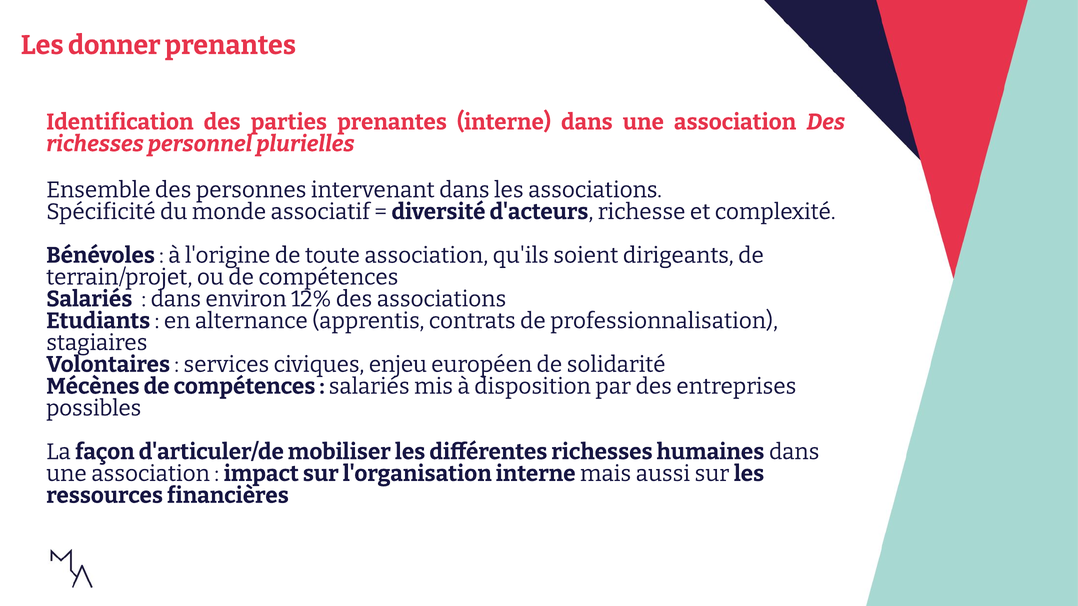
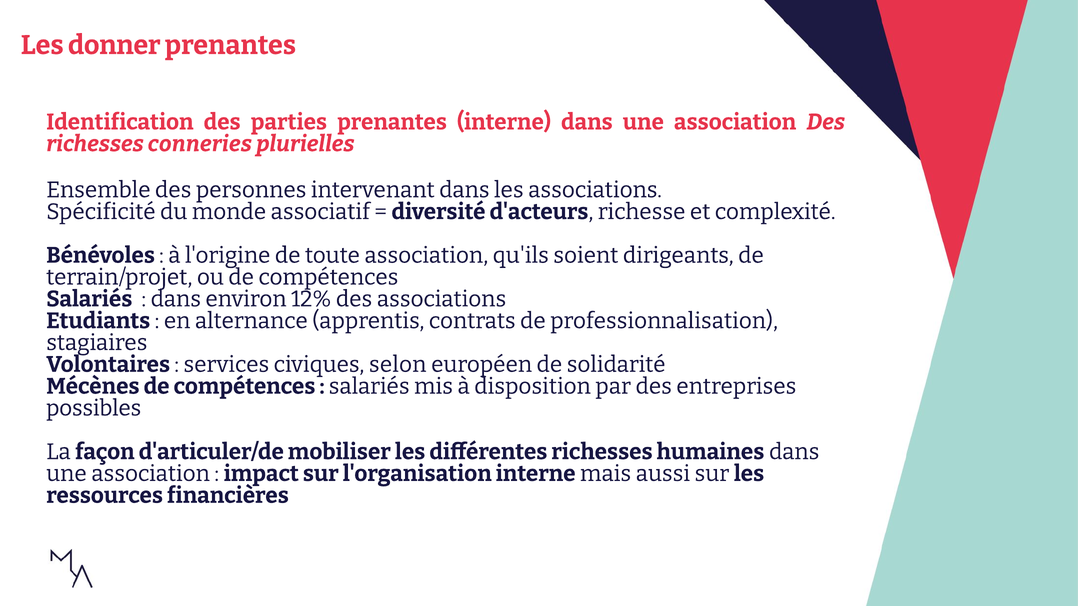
personnel: personnel -> conneries (200, 144)
enjeu: enjeu -> selon (398, 365)
